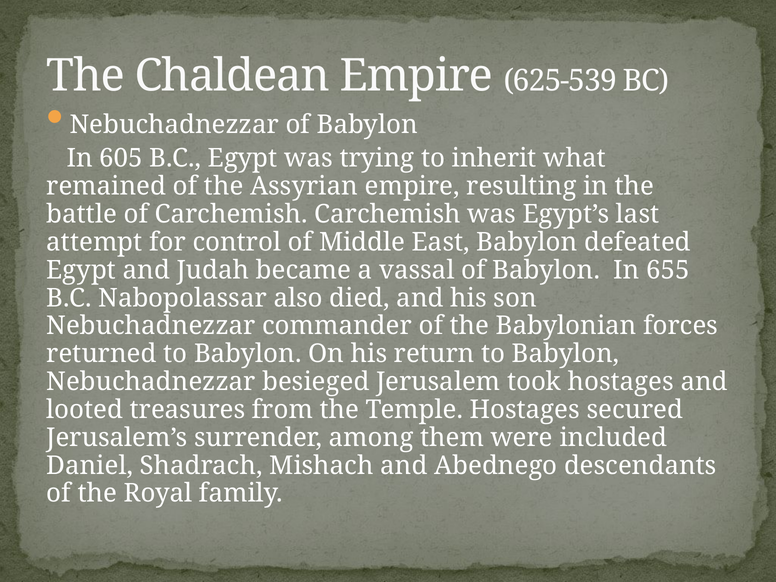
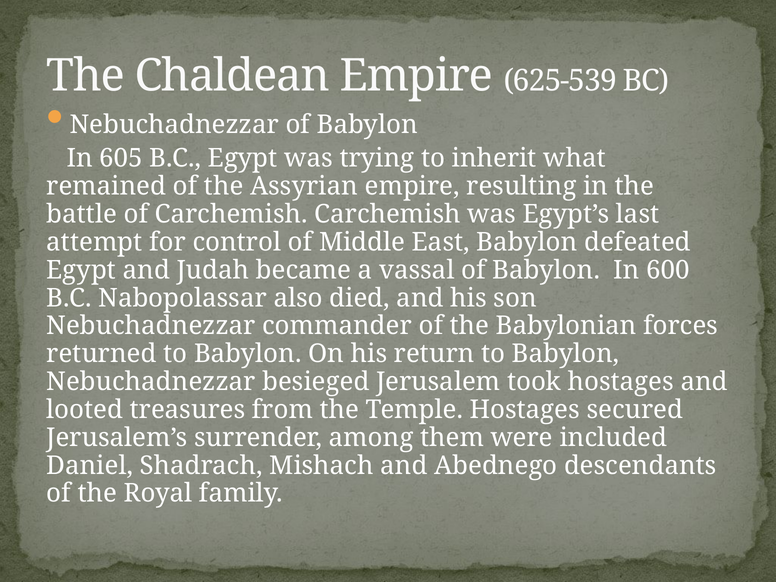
655: 655 -> 600 (668, 270)
